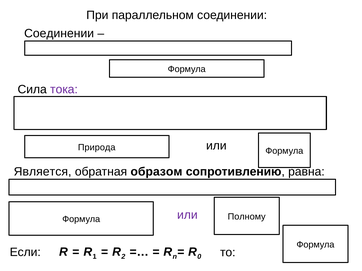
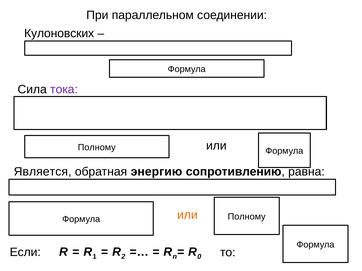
Соединении: Соединении -> Кулоновских (59, 34)
Природа: Природа -> Полному (97, 148)
образом: образом -> энергию (156, 172)
или colour: purple -> orange (187, 215)
